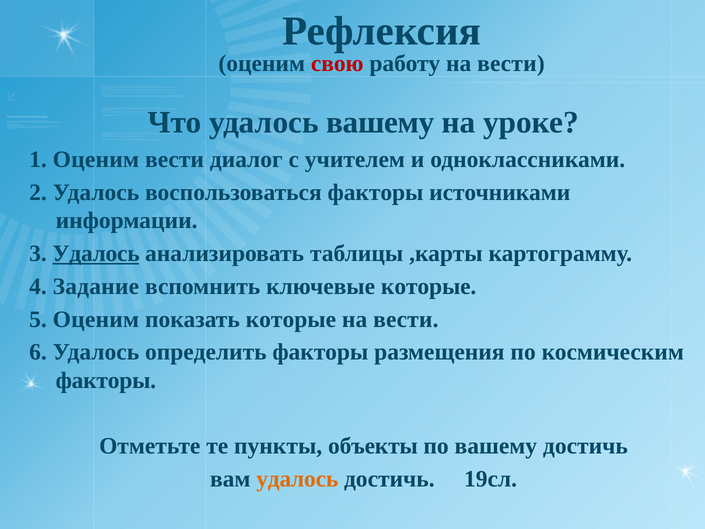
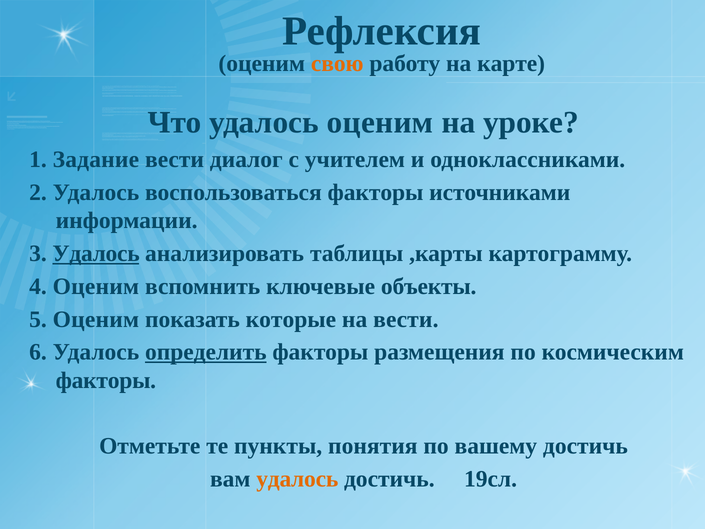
свою colour: red -> orange (337, 64)
работу на вести: вести -> карте (511, 64)
удалось вашему: вашему -> оценим (380, 122)
1 Оценим: Оценим -> Задание (96, 159)
4 Задание: Задание -> Оценим (96, 286)
ключевые которые: которые -> объекты (429, 286)
определить underline: none -> present (206, 352)
объекты: объекты -> понятия (373, 446)
